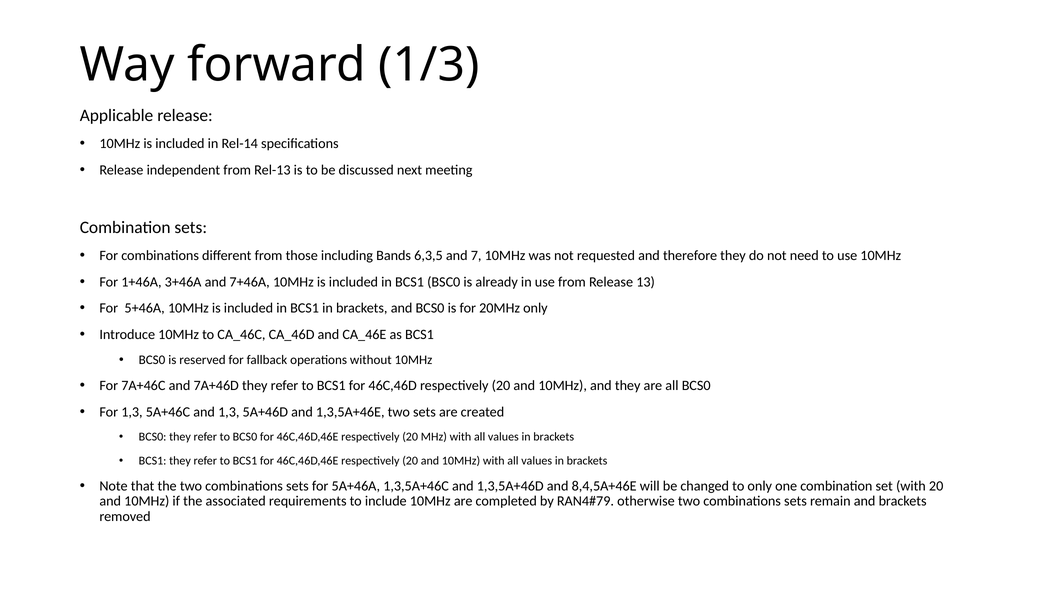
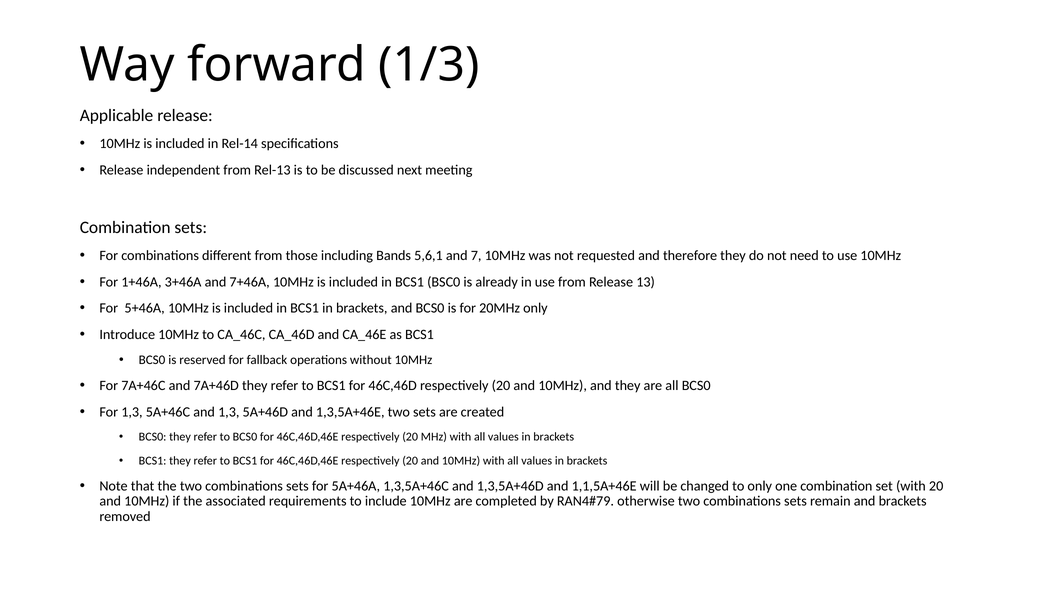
6,3,5: 6,3,5 -> 5,6,1 (429, 256)
8,4,5A+46E: 8,4,5A+46E -> 1,1,5A+46E (604, 486)
